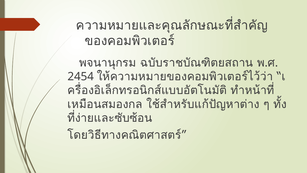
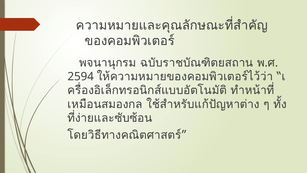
2454: 2454 -> 2594 (81, 76)
